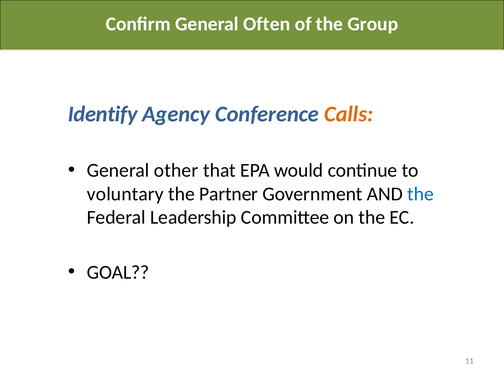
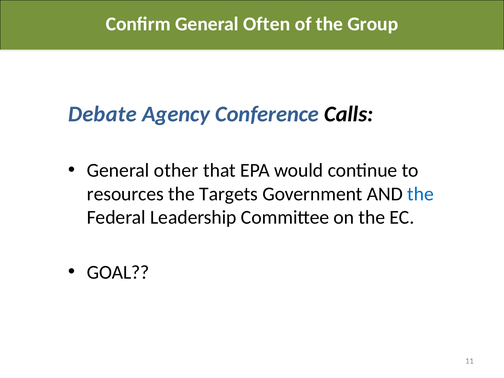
Identify: Identify -> Debate (102, 114)
Calls colour: orange -> black (349, 114)
voluntary: voluntary -> resources (125, 194)
Partner: Partner -> Targets (229, 194)
